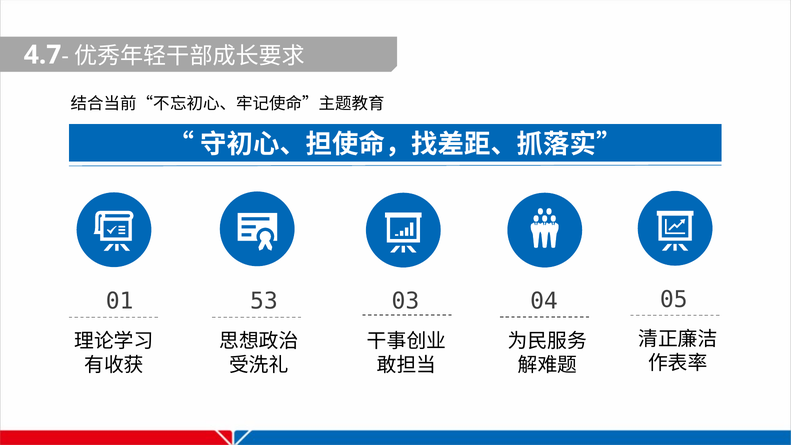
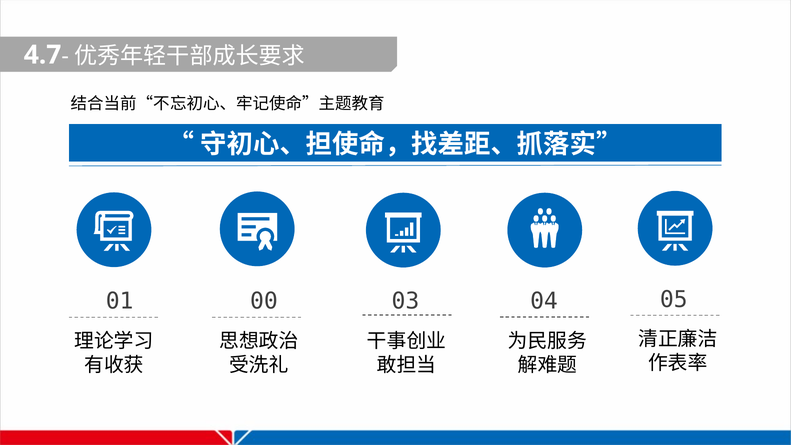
53: 53 -> 00 (264, 301)
